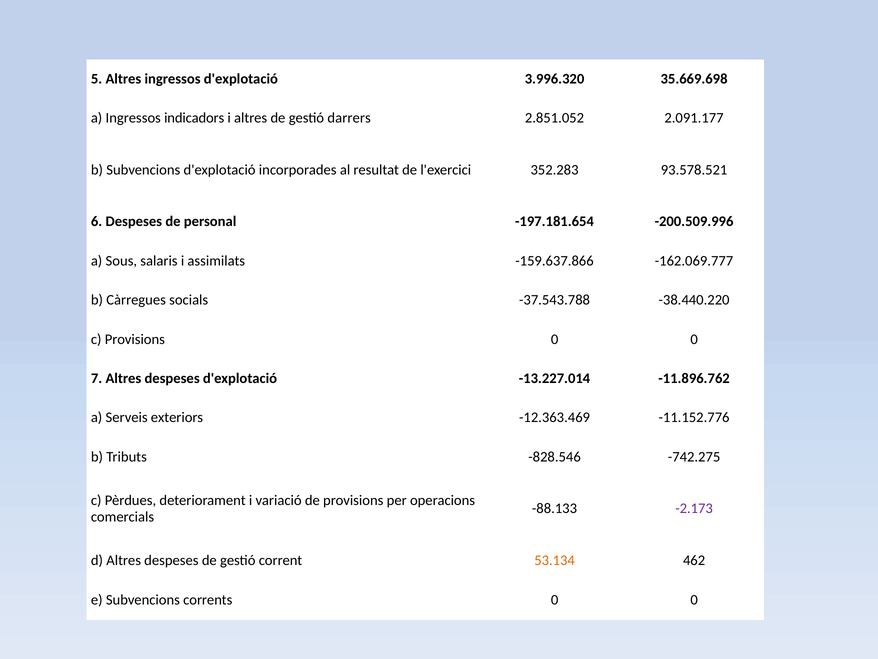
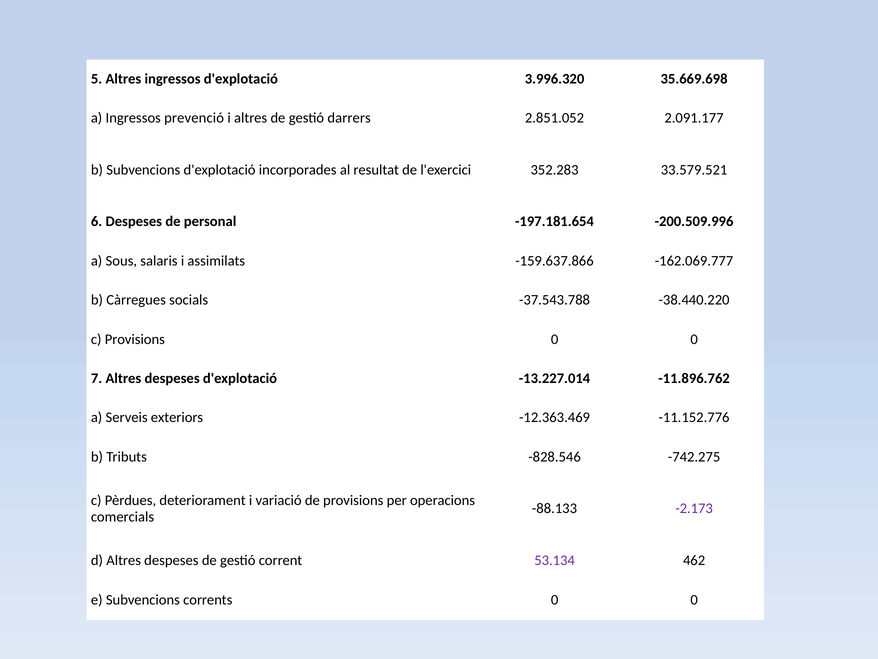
indicadors: indicadors -> prevenció (194, 118)
93.578.521: 93.578.521 -> 33.579.521 (694, 170)
53.134 colour: orange -> purple (555, 560)
